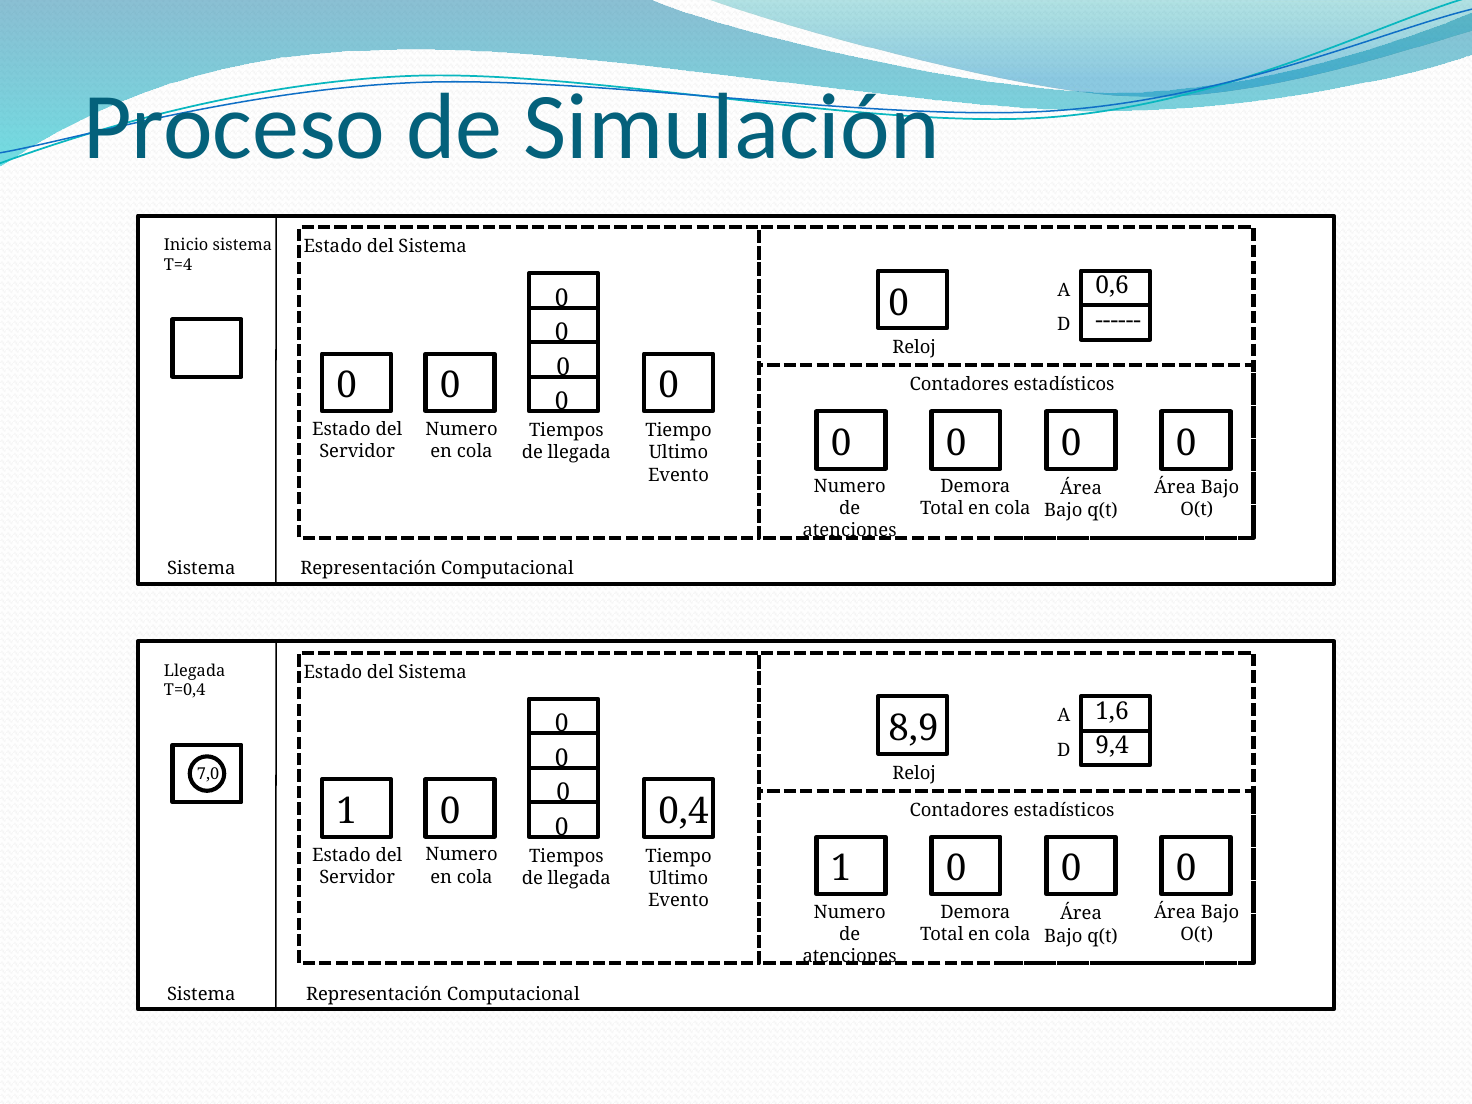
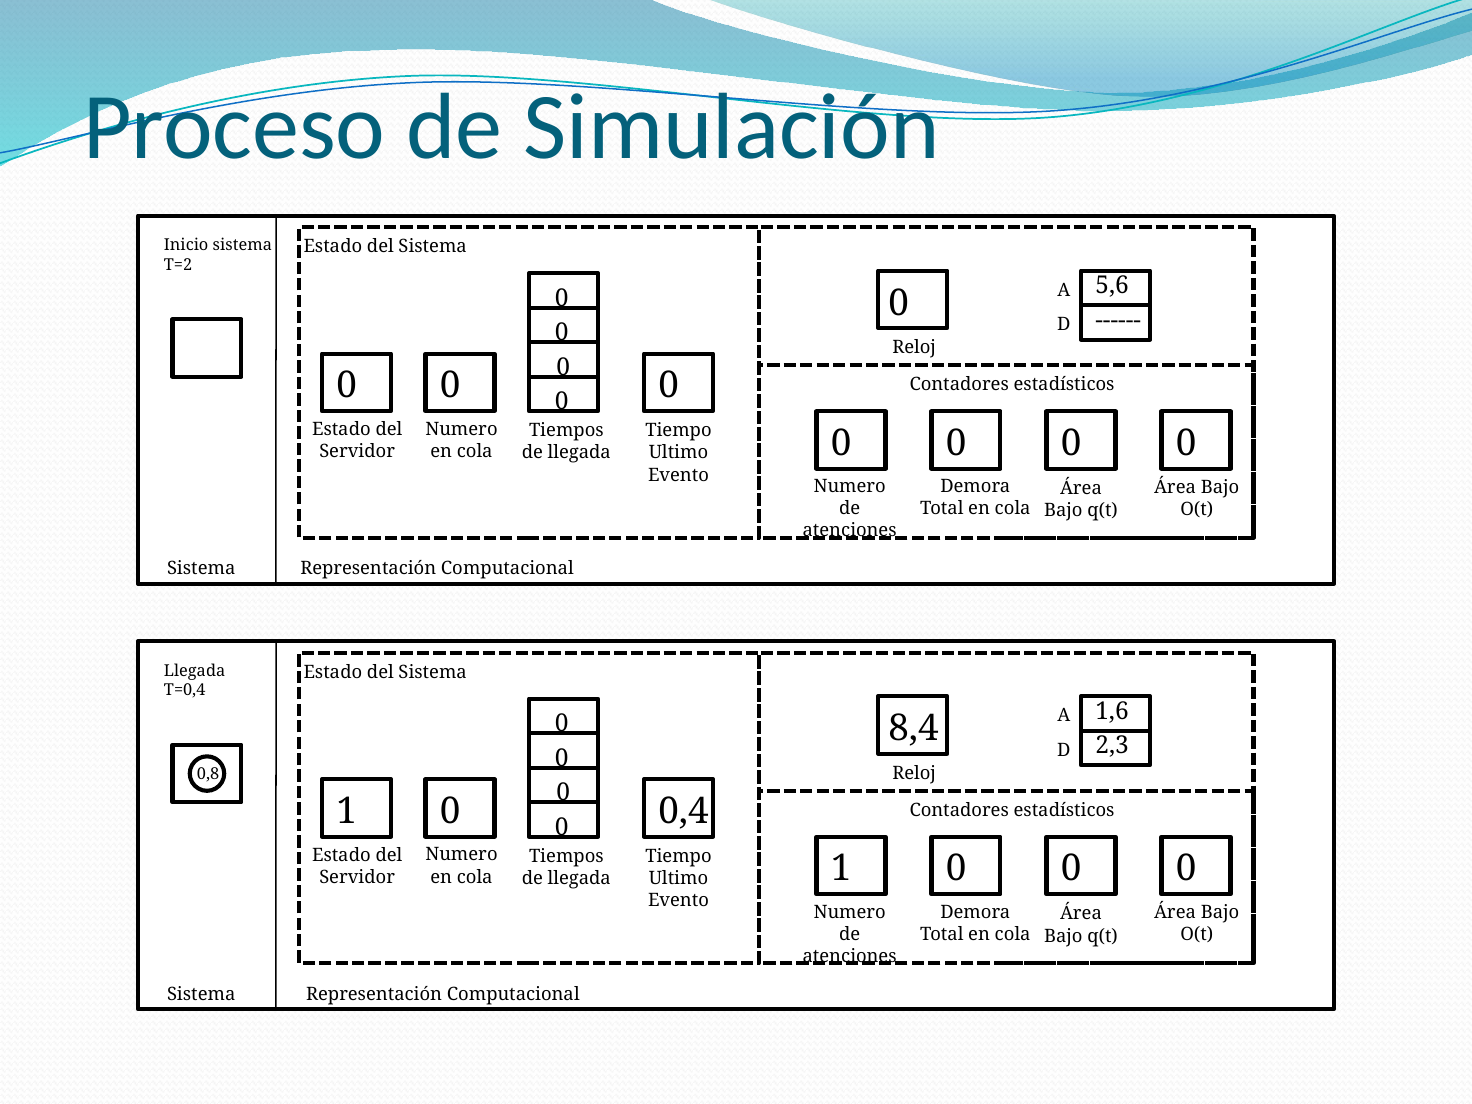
T=4: T=4 -> T=2 (178, 265)
0,6: 0,6 -> 5,6 (1112, 285)
8,9: 8,9 -> 8,4 (914, 729)
9,4: 9,4 -> 2,3 (1112, 745)
7,0: 7,0 -> 0,8 (208, 774)
